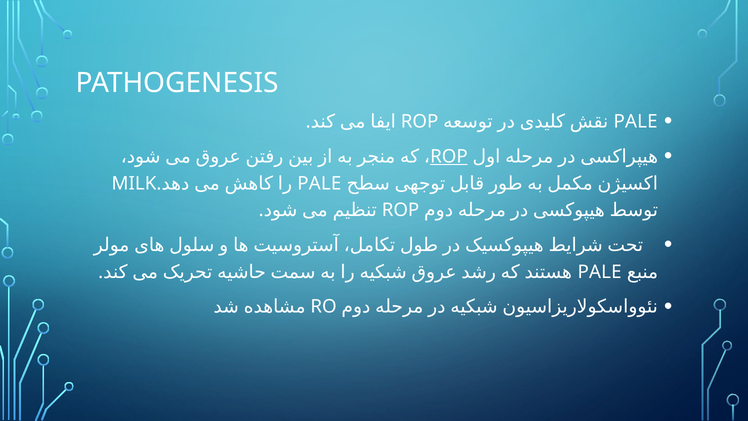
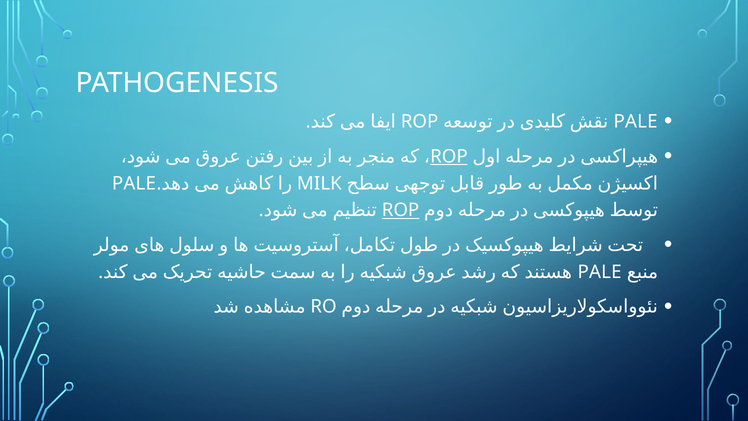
MILK: MILK -> PALE (134, 183)
PALE: PALE -> MILK (319, 183)
ROP underline: none -> present (401, 210)
